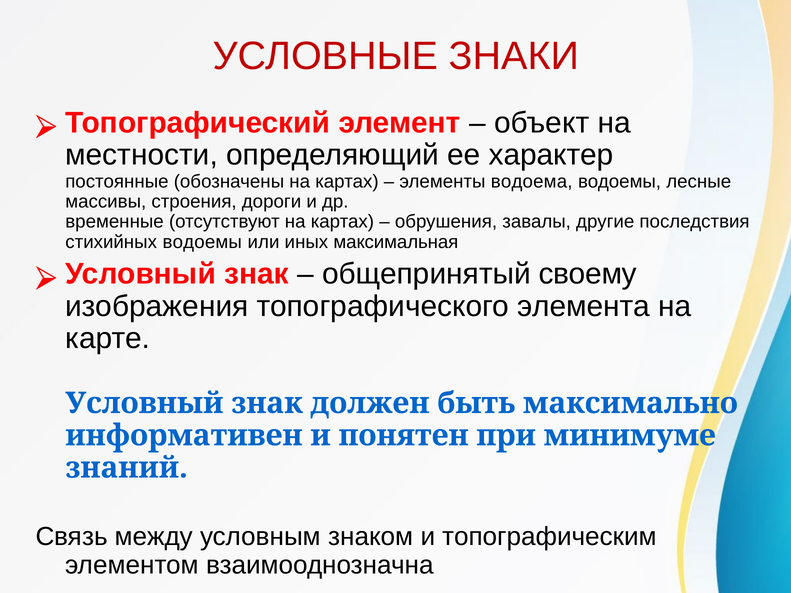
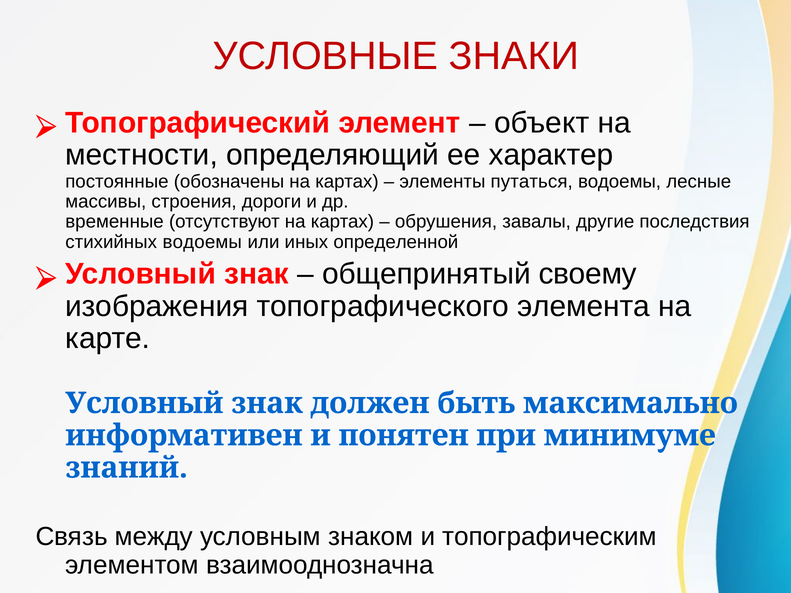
водоема: водоема -> путаться (532, 181)
максимальная: максимальная -> определенной (396, 242)
